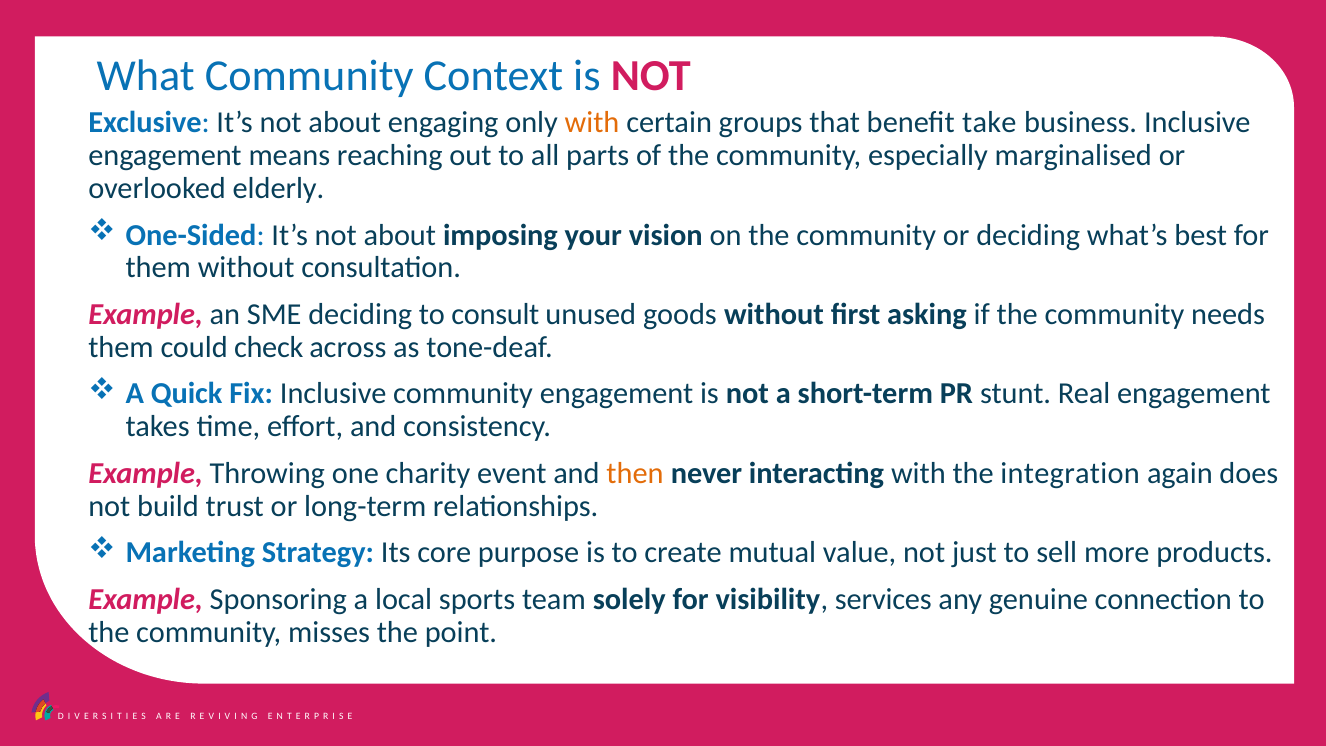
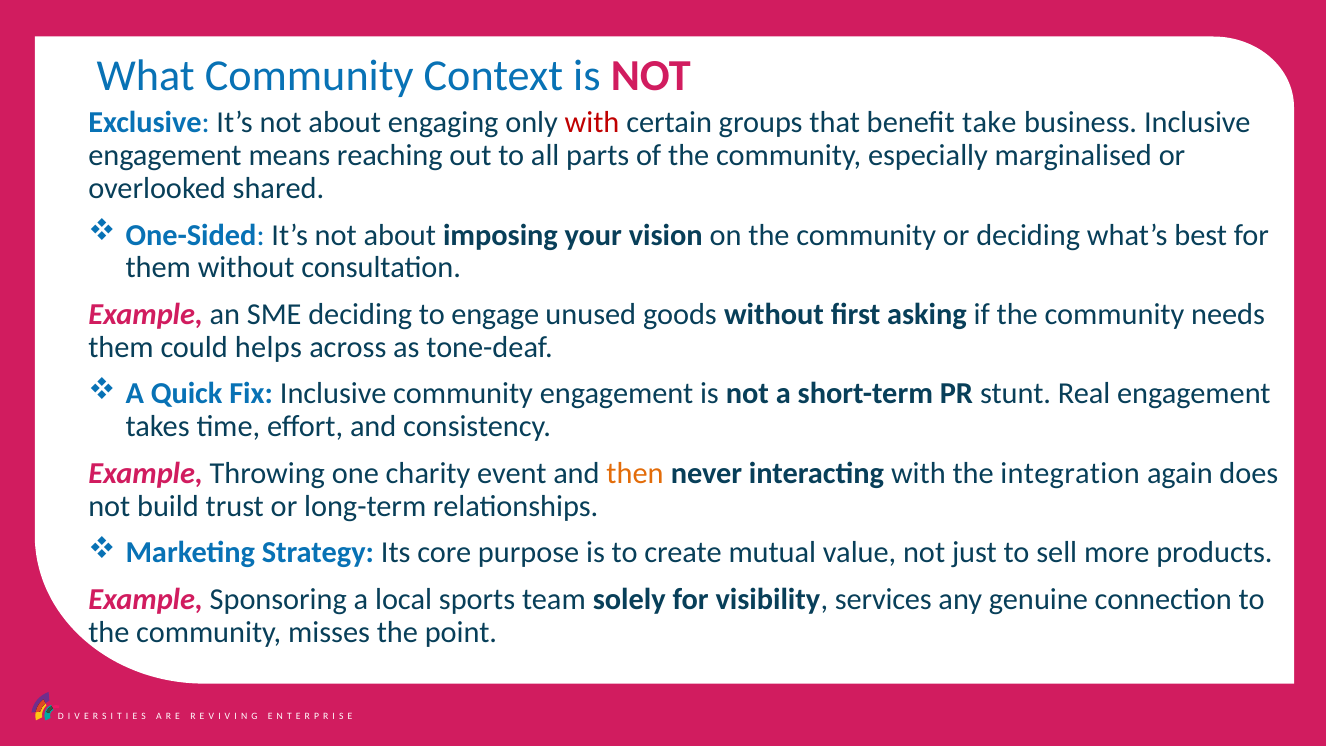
with colour: orange -> red (592, 123)
elderly: elderly -> shared (278, 188)
consult: consult -> engage (495, 314)
check: check -> helps (268, 347)
